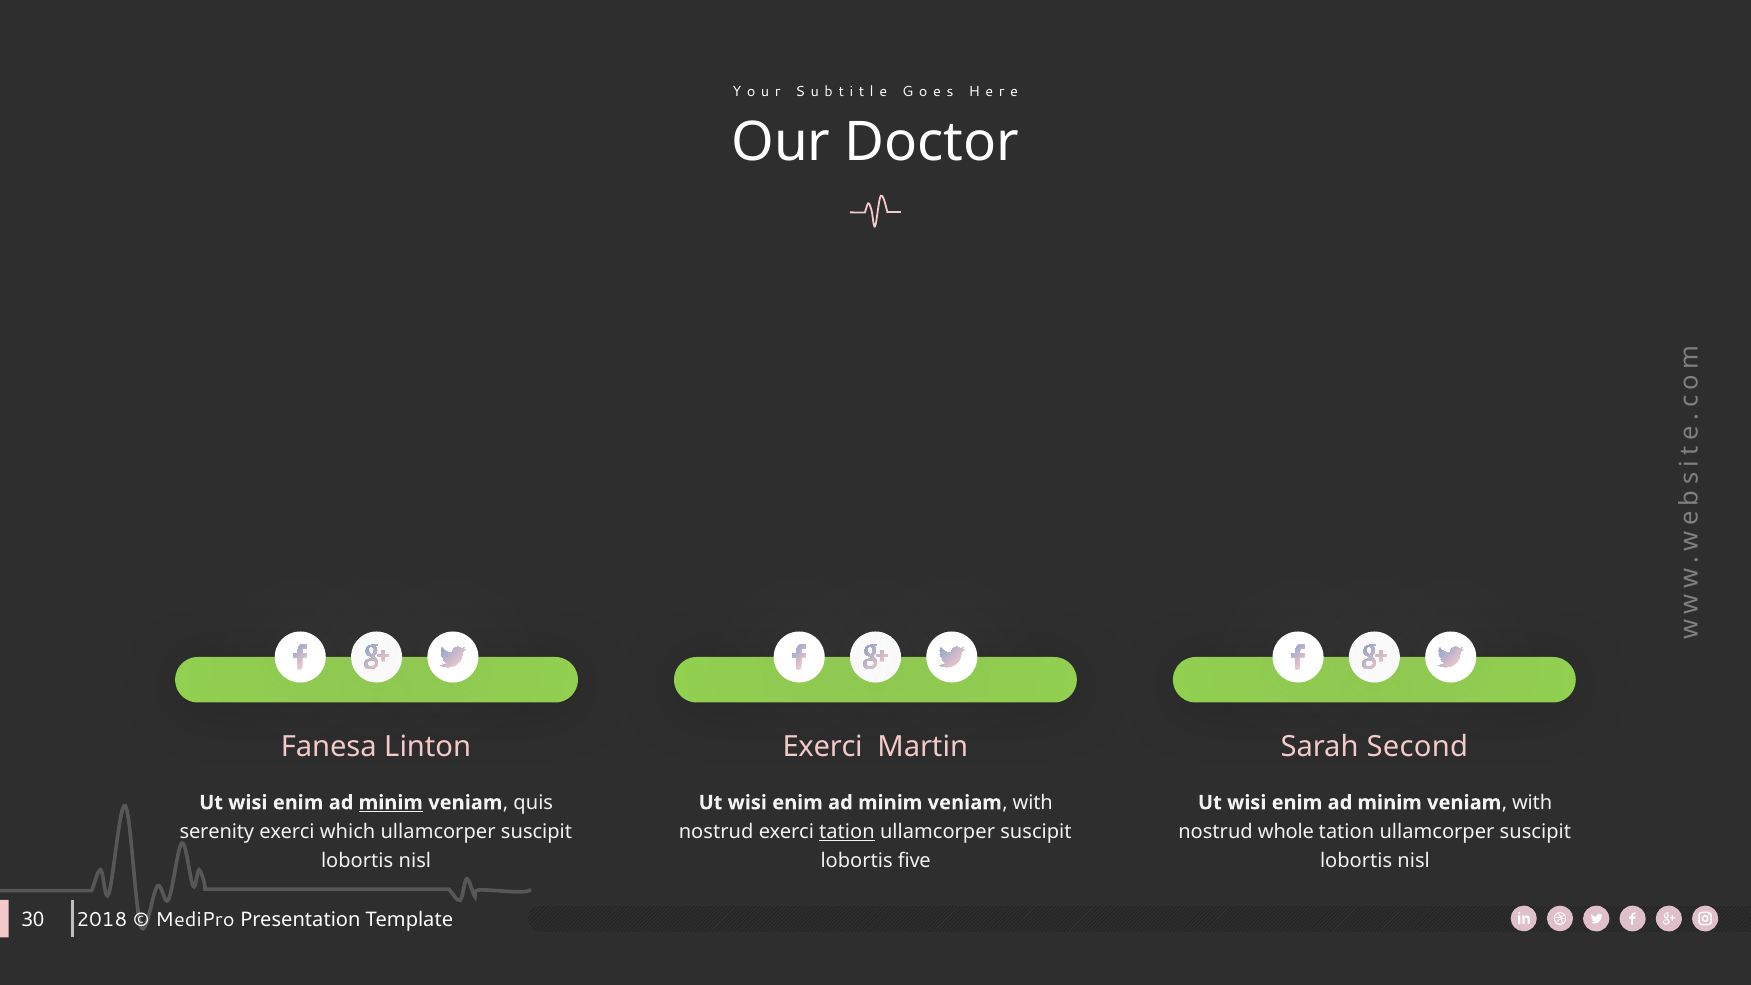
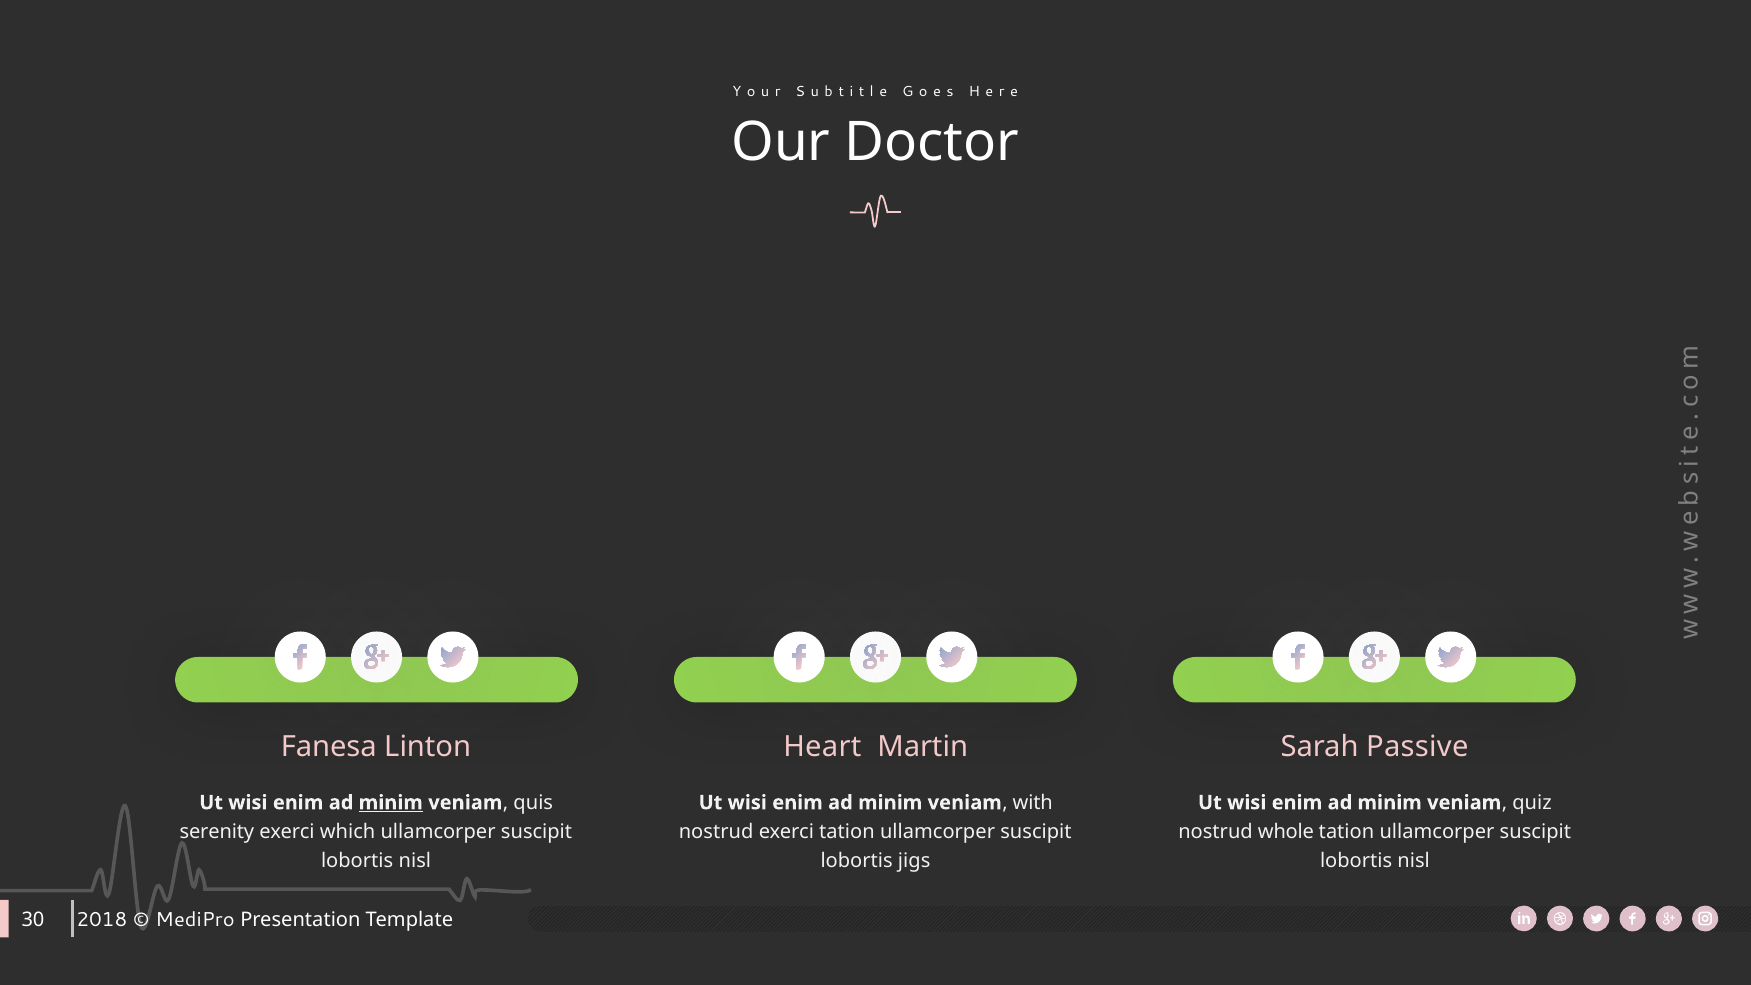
Exerci: Exerci -> Heart (822, 747)
Second: Second -> Passive (1417, 747)
with: with -> quiz (1532, 803)
tation underline: present -> none (847, 832)
five: five -> jigs (914, 860)
